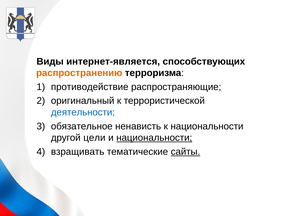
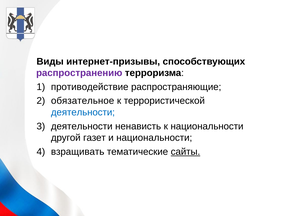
интернет-является: интернет-является -> интернет-призывы (113, 61)
распространению colour: orange -> purple (79, 73)
оригинальный: оригинальный -> обязательное (83, 101)
обязательное: обязательное -> деятельности (82, 126)
цели: цели -> газет (94, 138)
национальности underline: present -> none (154, 138)
